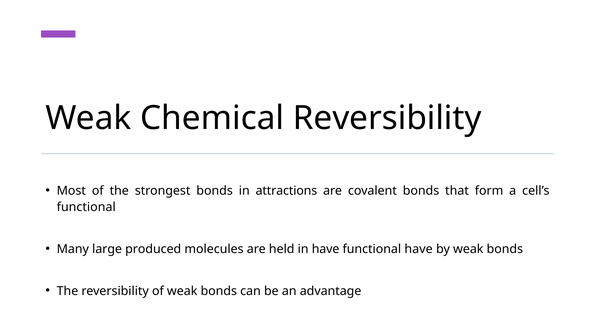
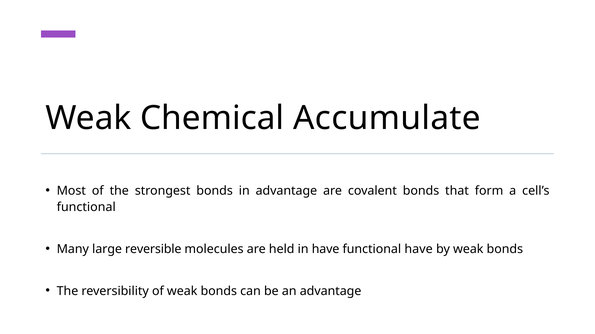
Chemical Reversibility: Reversibility -> Accumulate (387, 118)
in attractions: attractions -> advantage (286, 191)
produced: produced -> reversible (153, 249)
